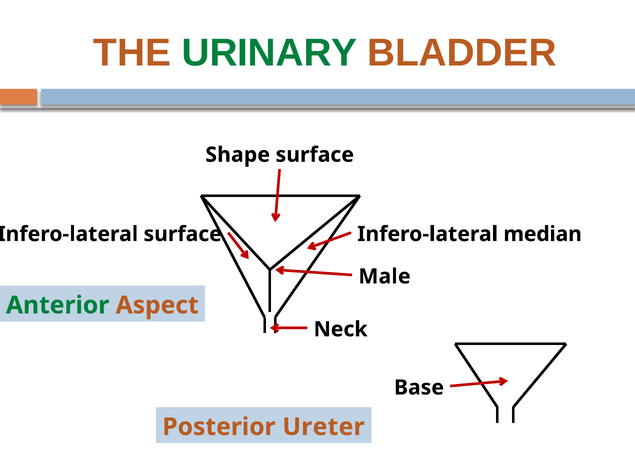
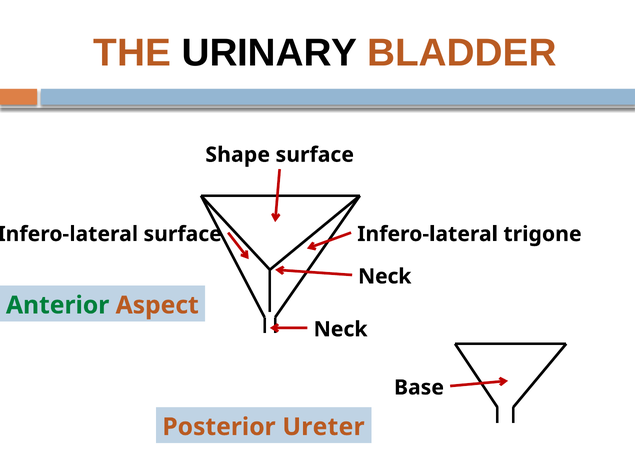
URINARY colour: green -> black (269, 53)
median: median -> trigone (543, 234)
Male: Male -> Neck (385, 277)
